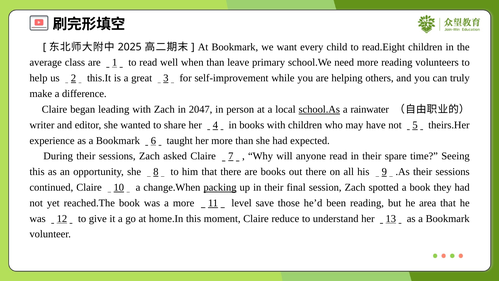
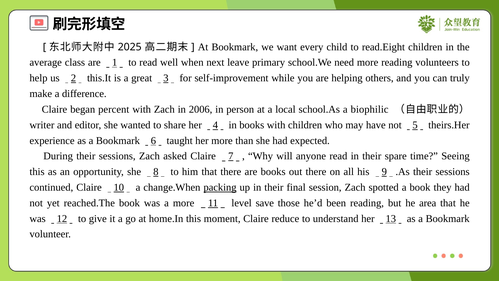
when than: than -> next (215, 62)
leading: leading -> percent (114, 109)
2047: 2047 -> 2006 (201, 109)
school.As underline: present -> none (319, 109)
rainwater: rainwater -> biophilic (370, 109)
